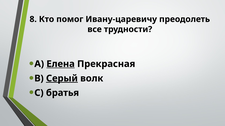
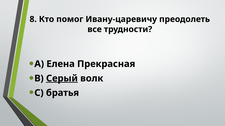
Елена underline: present -> none (61, 64)
